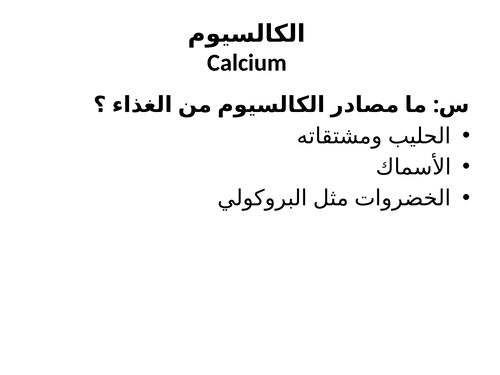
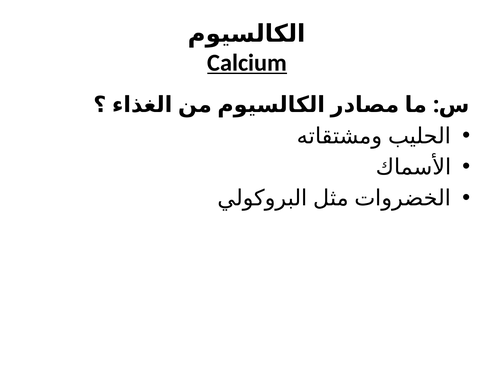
Calcium underline: none -> present (247, 63)
